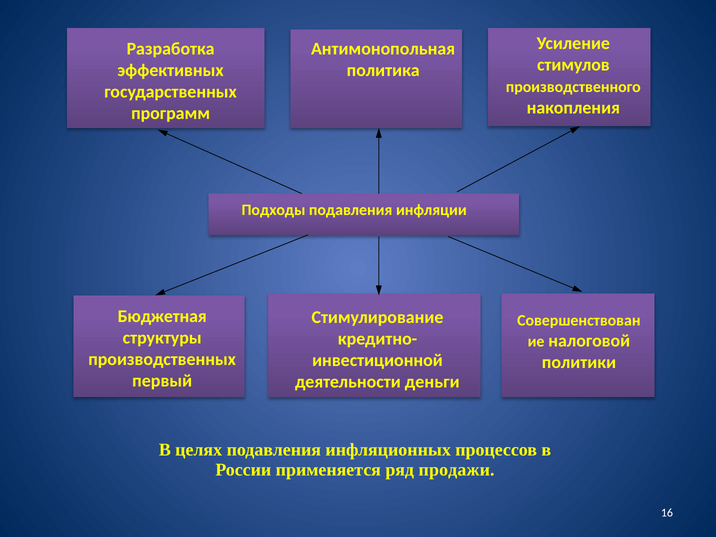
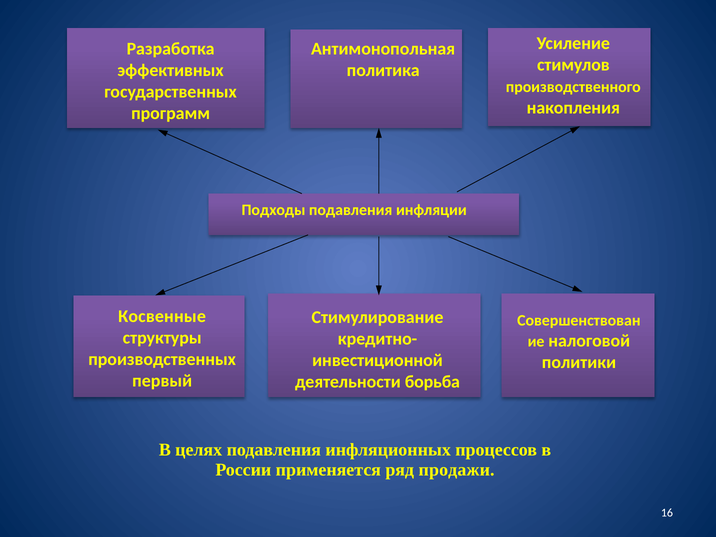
Бюджетная: Бюджетная -> Косвенные (162, 316)
деньги: деньги -> борьба (432, 382)
